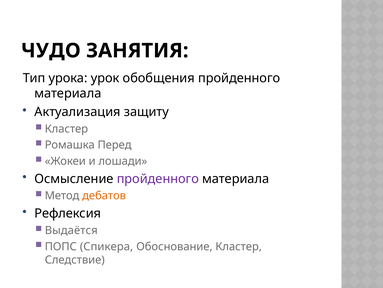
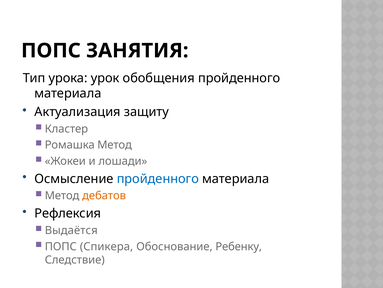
ЧУДО: ЧУДО -> ПОПС (51, 51)
Ромашка Перед: Перед -> Метод (115, 145)
пройденного colour: purple -> blue (158, 178)
Обоснование Кластер: Кластер -> Ребенку (239, 246)
